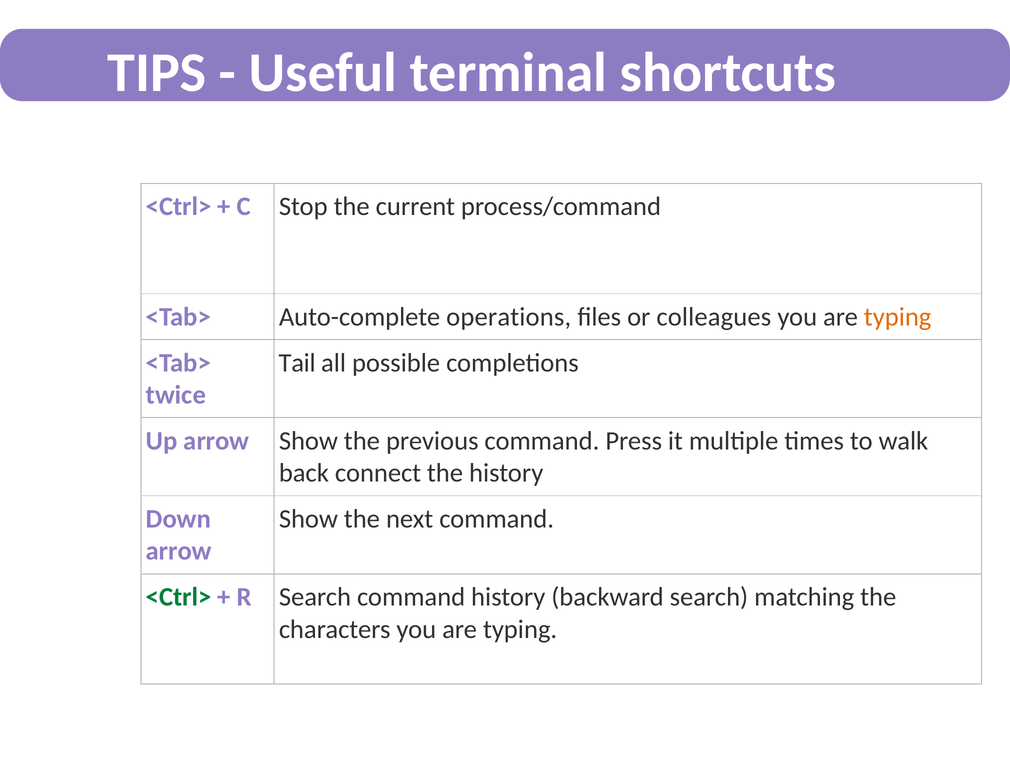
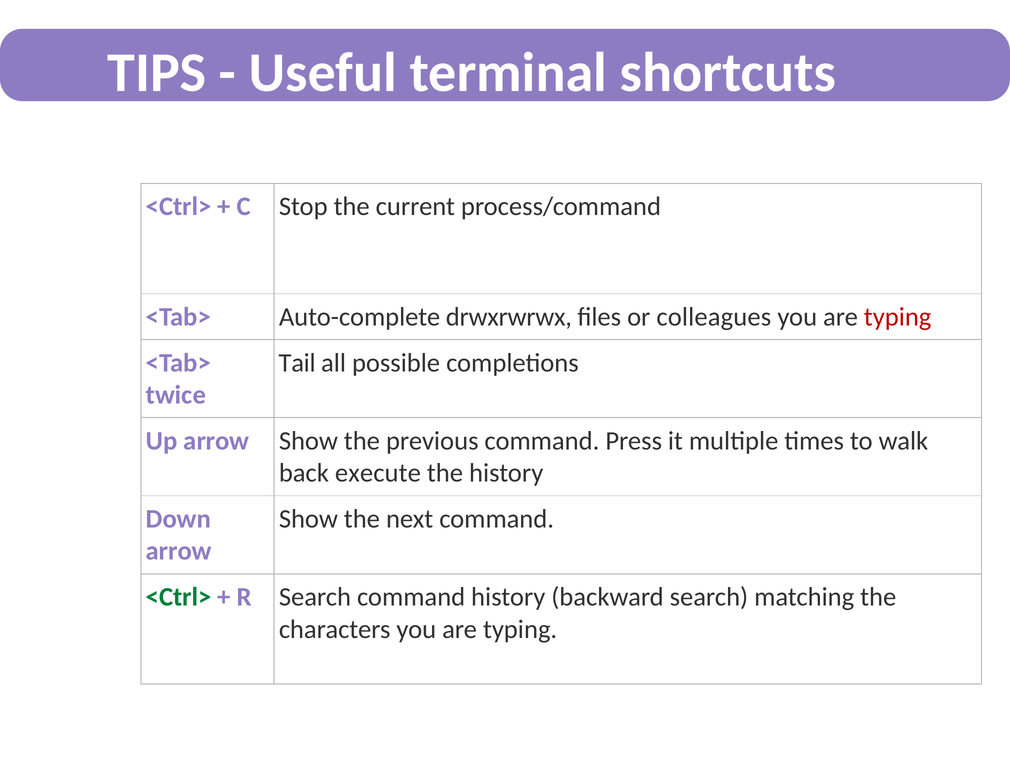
operations: operations -> drwxrwrwx (509, 317)
typing colour: orange -> red (898, 317)
connect: connect -> execute (378, 473)
